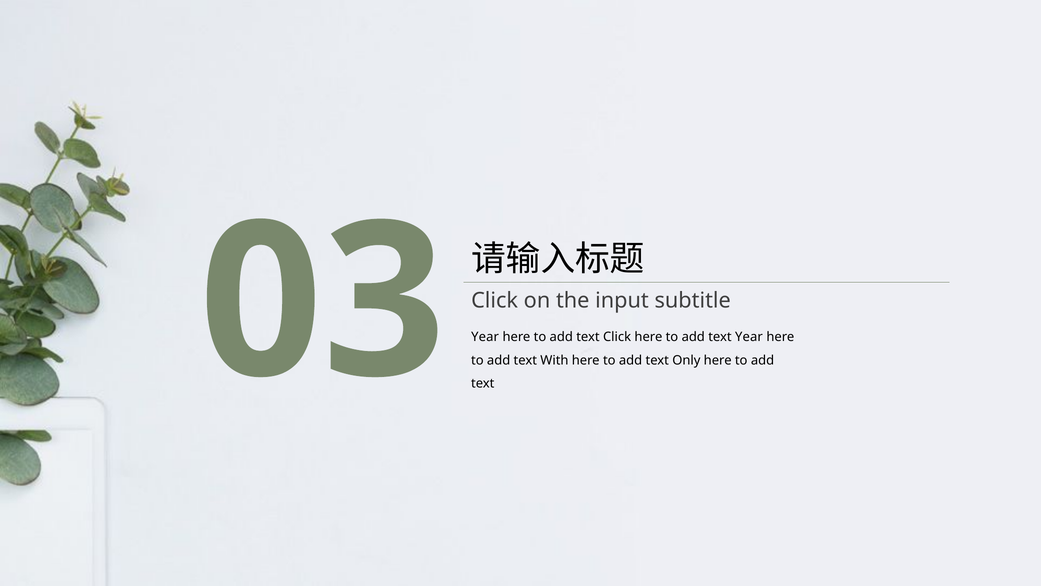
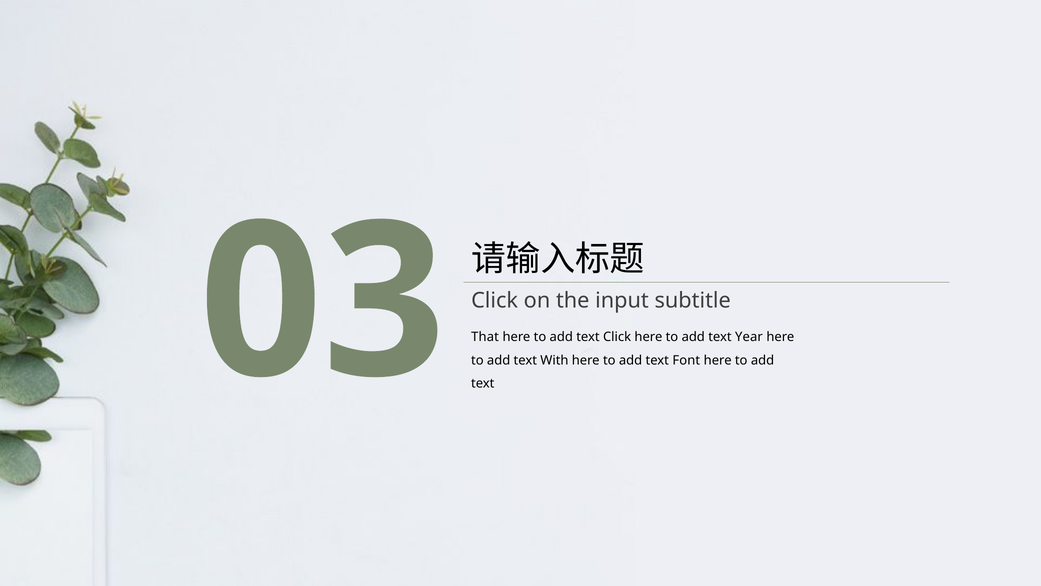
Year: Year -> That (485, 337)
Only: Only -> Font (686, 360)
